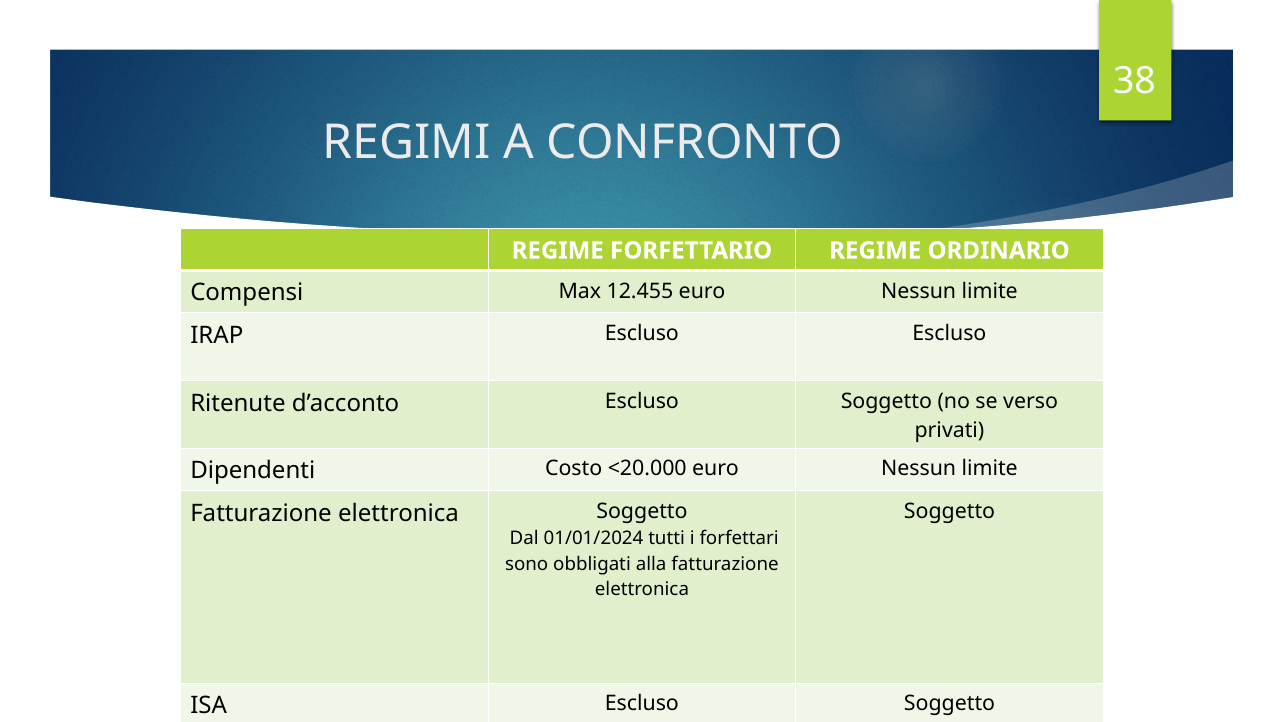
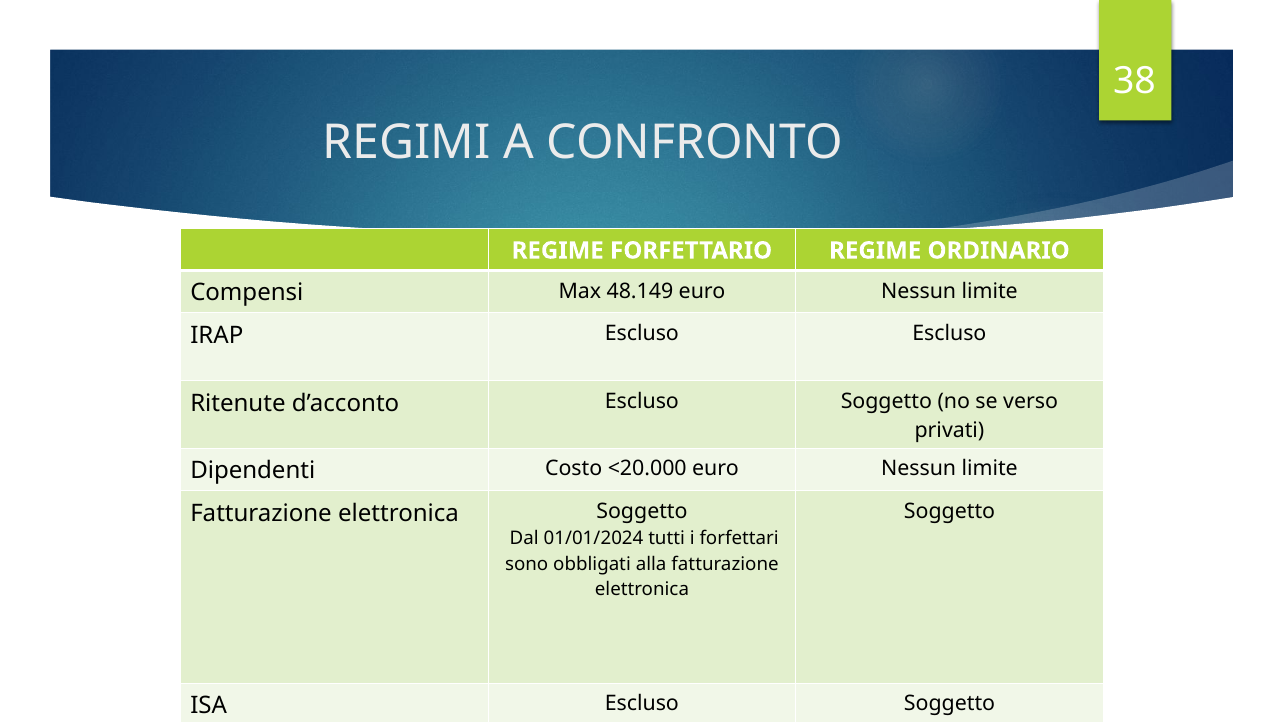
12.455: 12.455 -> 48.149 (640, 291)
